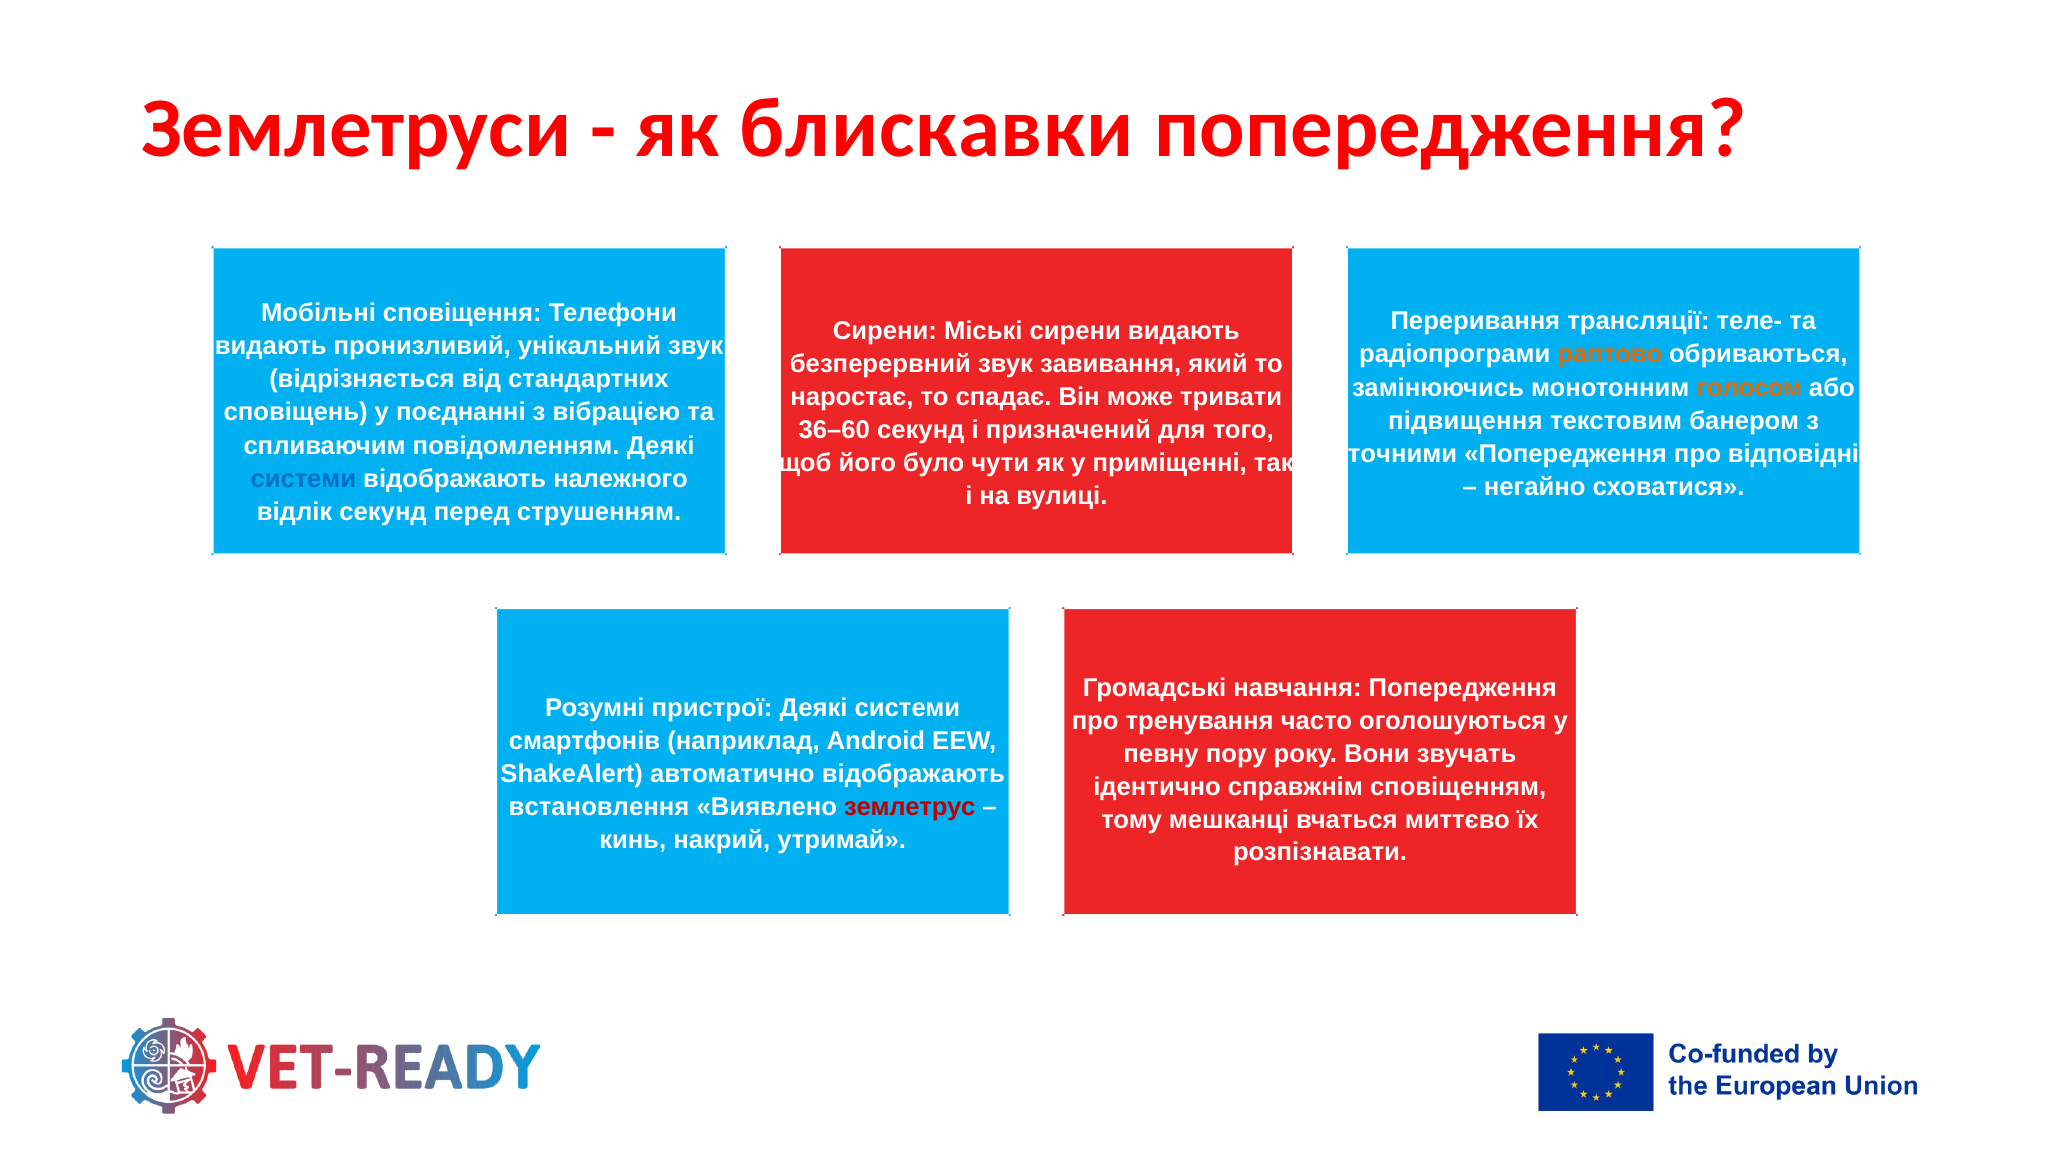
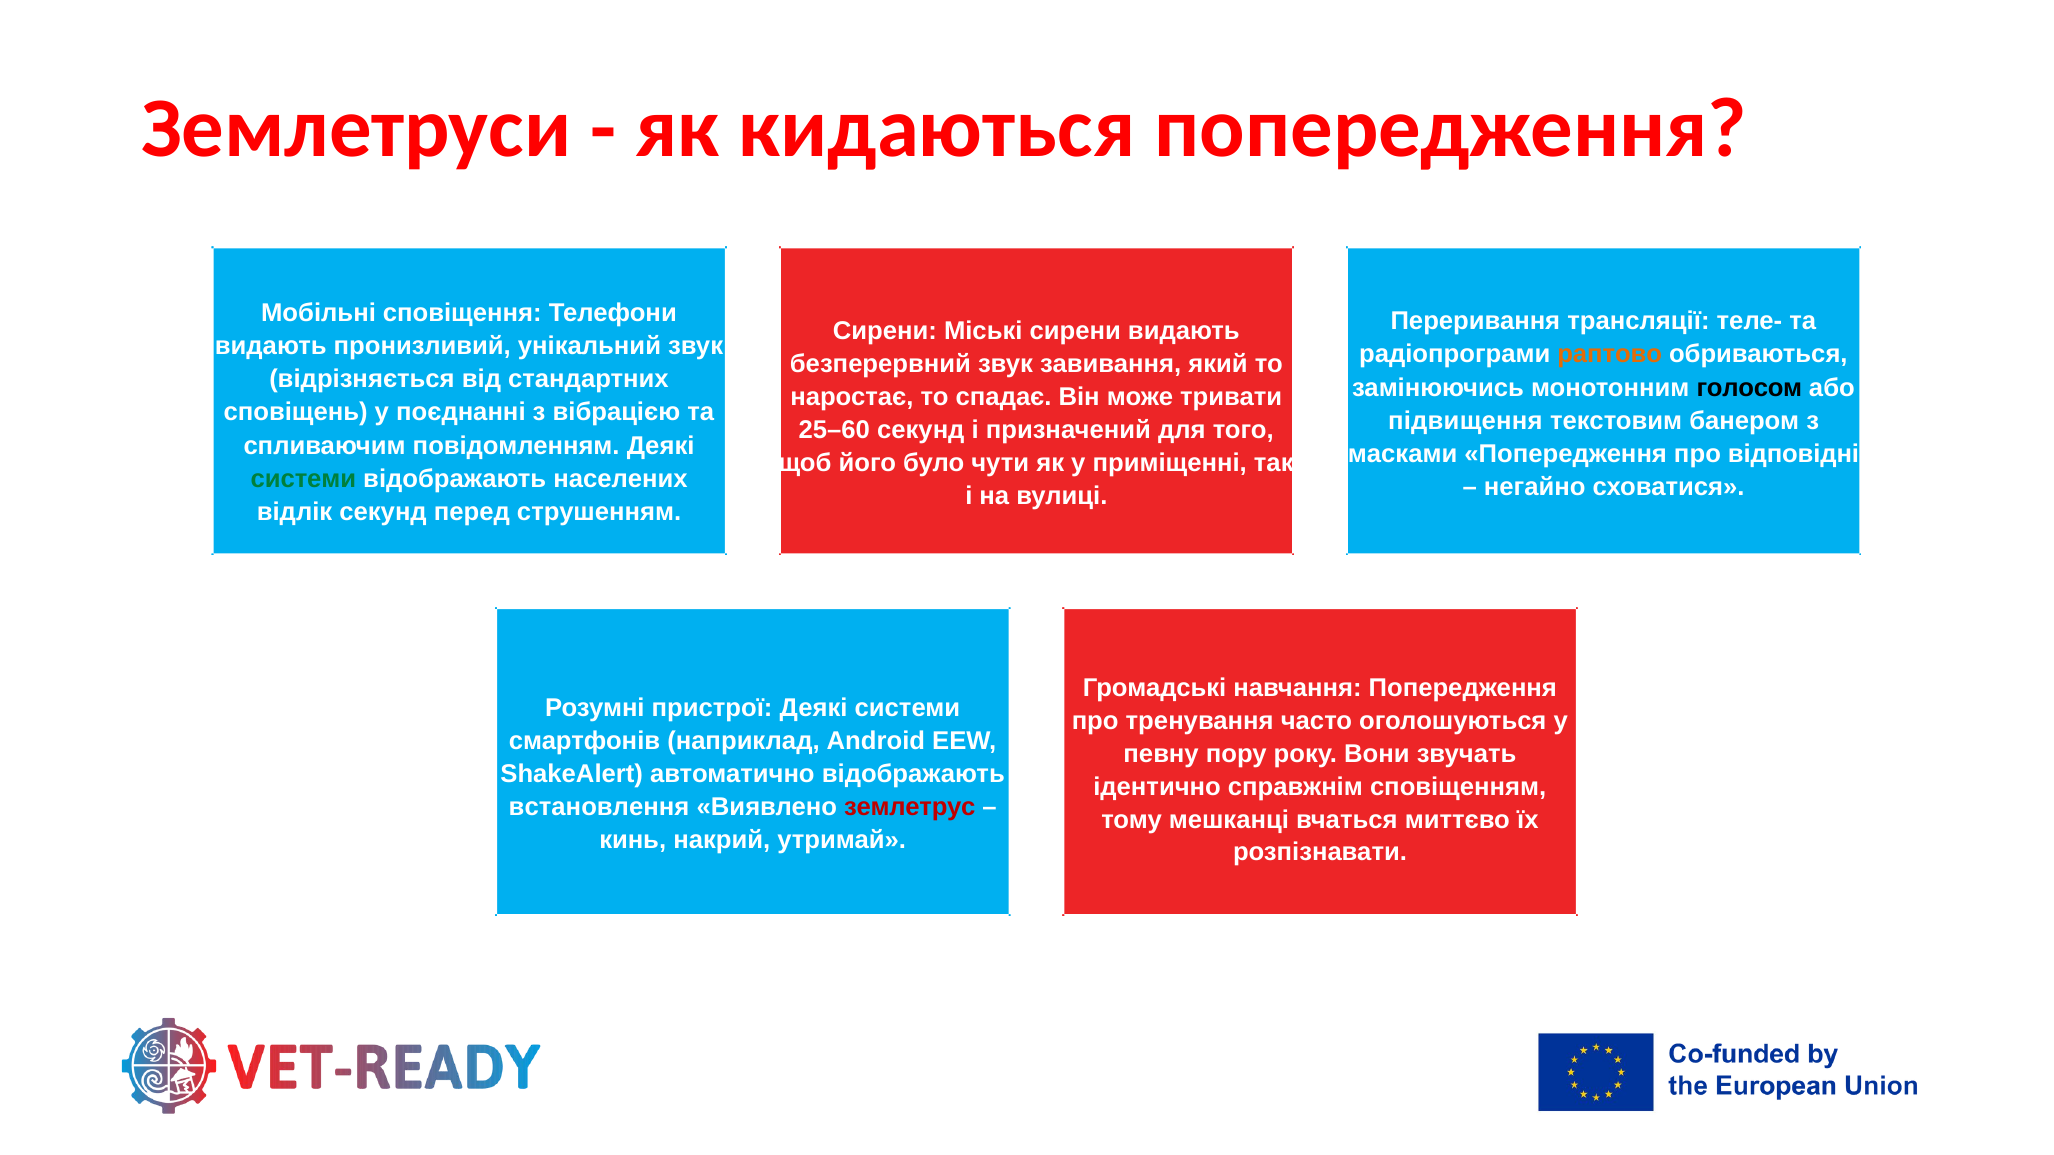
блискавки: блискавки -> кидаються (937, 129)
голосом colour: orange -> black (1749, 388)
36–60: 36–60 -> 25–60 (834, 430)
точними: точними -> масками (1403, 454)
системи colour: blue -> green (303, 479)
належного: належного -> населених (620, 479)
